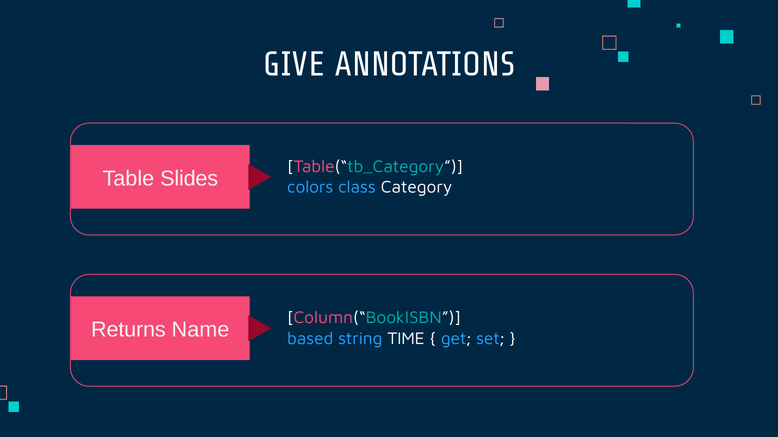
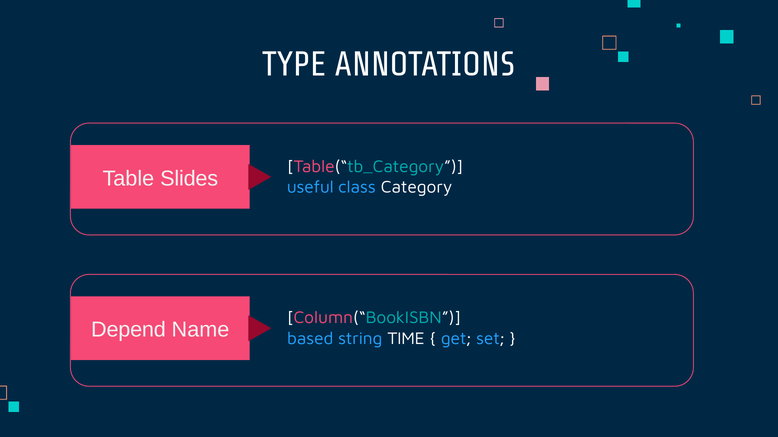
GIVE: GIVE -> TYPE (294, 65)
colors: colors -> useful (310, 187)
Returns: Returns -> Depend (128, 330)
